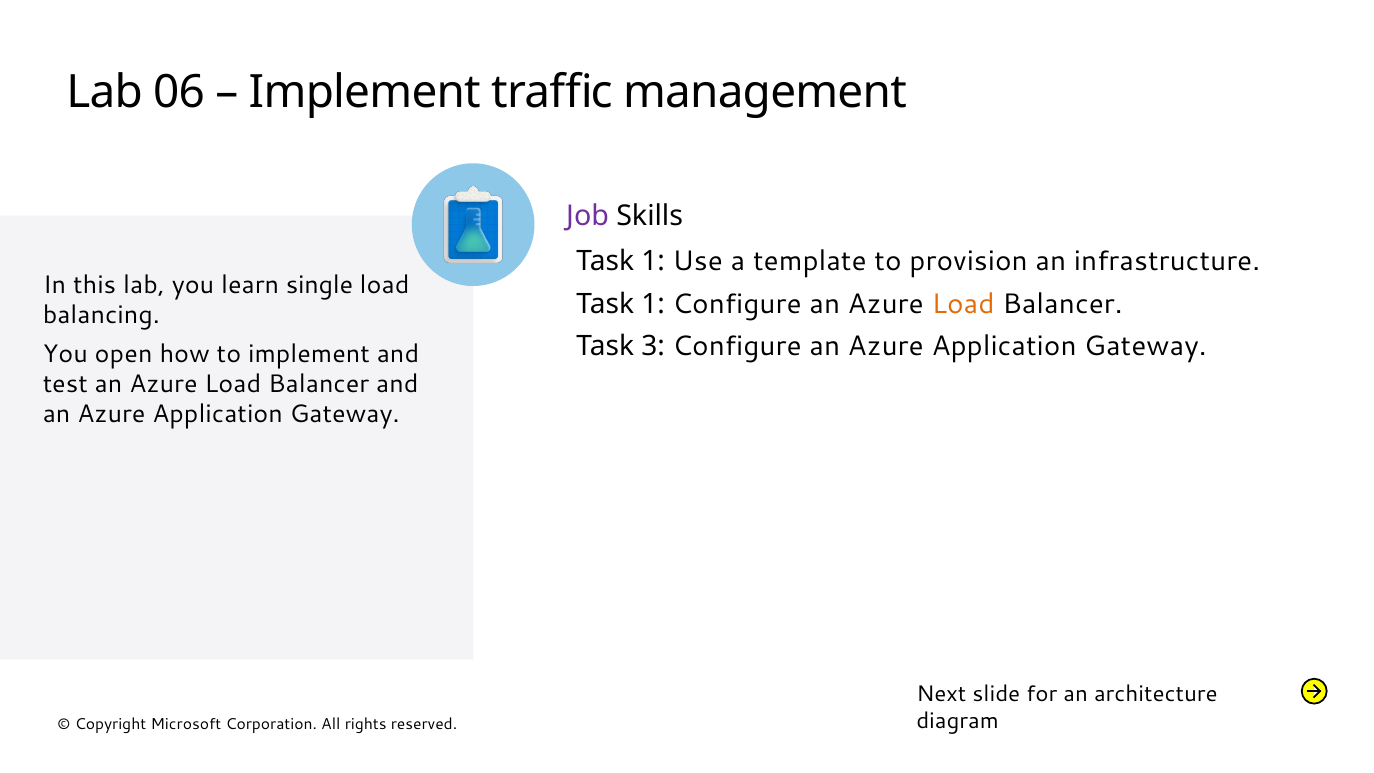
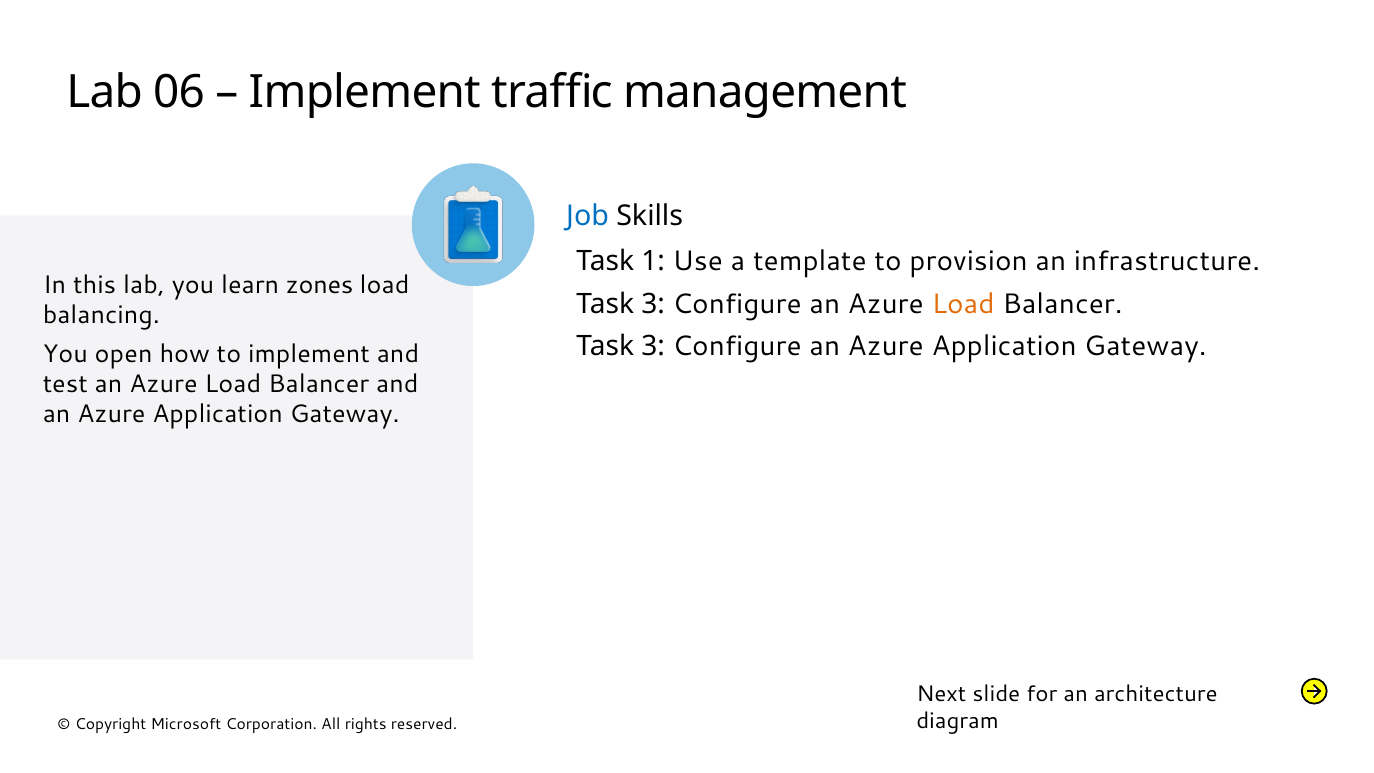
Job colour: purple -> blue (588, 216)
single: single -> zones (320, 285)
1: 1 -> 3 (653, 304)
